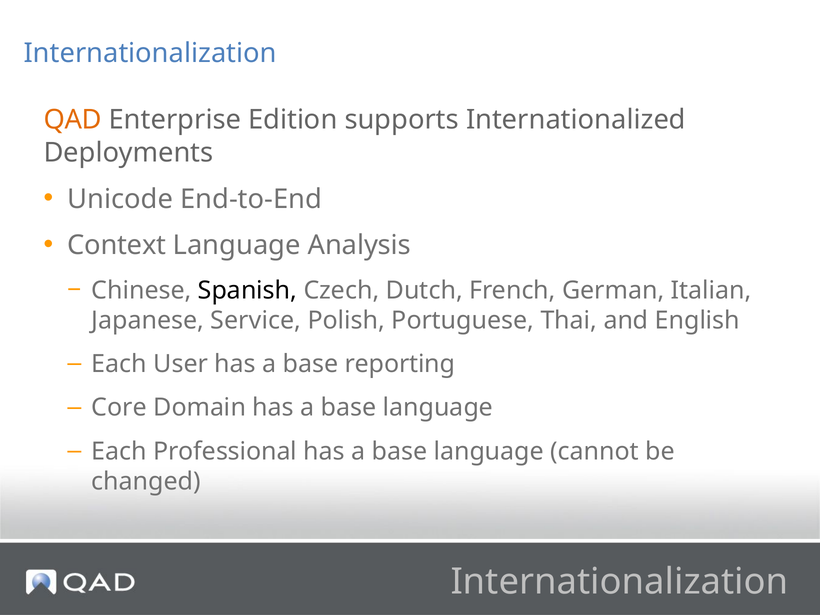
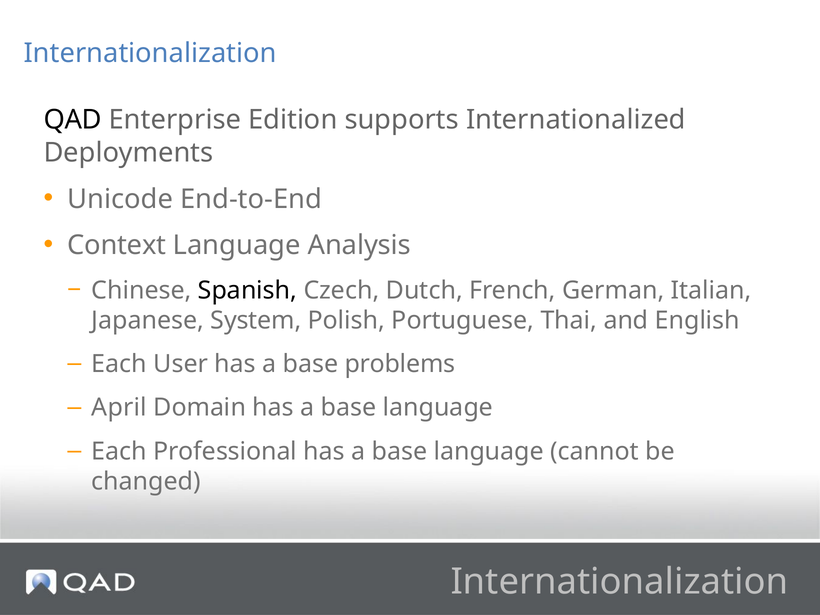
QAD colour: orange -> black (73, 120)
Service: Service -> System (256, 320)
reporting: reporting -> problems (400, 364)
Core: Core -> April (119, 408)
